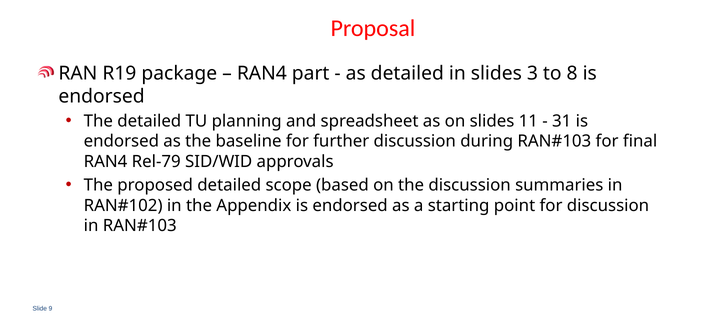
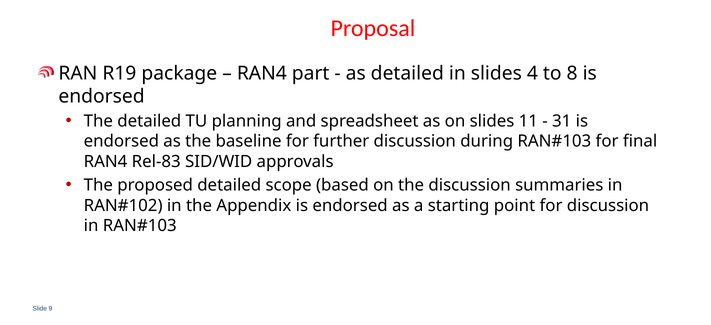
3: 3 -> 4 (532, 73)
Rel-79: Rel-79 -> Rel-83 (156, 162)
